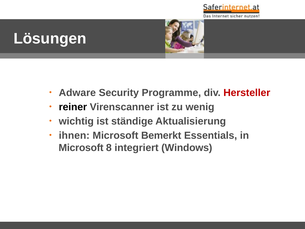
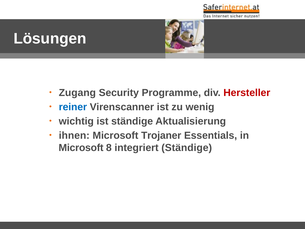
Adware: Adware -> Zugang (77, 93)
reiner colour: black -> blue (73, 107)
Bemerkt: Bemerkt -> Trojaner (161, 135)
integriert Windows: Windows -> Ständige (187, 148)
